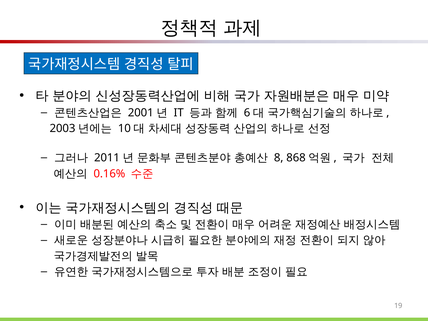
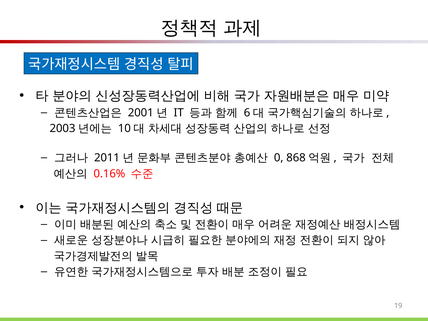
8: 8 -> 0 (279, 158)
